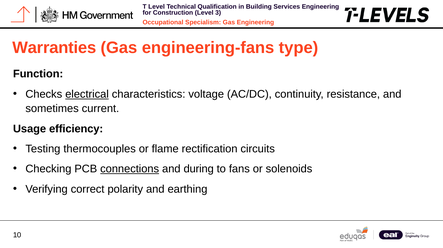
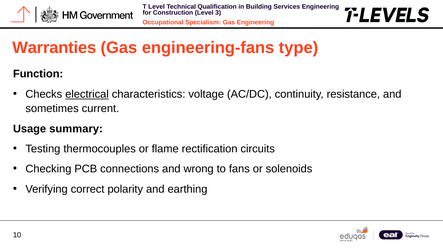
efficiency: efficiency -> summary (76, 129)
connections underline: present -> none (130, 169)
during: during -> wrong (199, 169)
